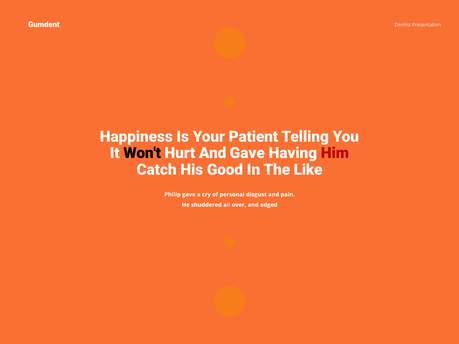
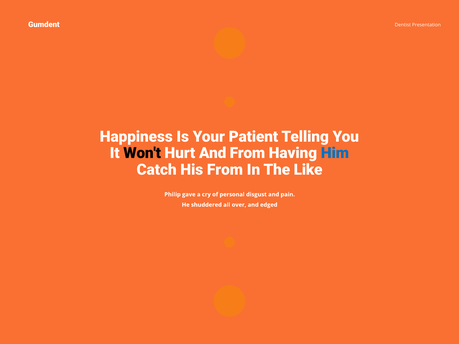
And Gave: Gave -> From (247, 153)
Him colour: red -> blue (335, 153)
His Good: Good -> From (225, 170)
